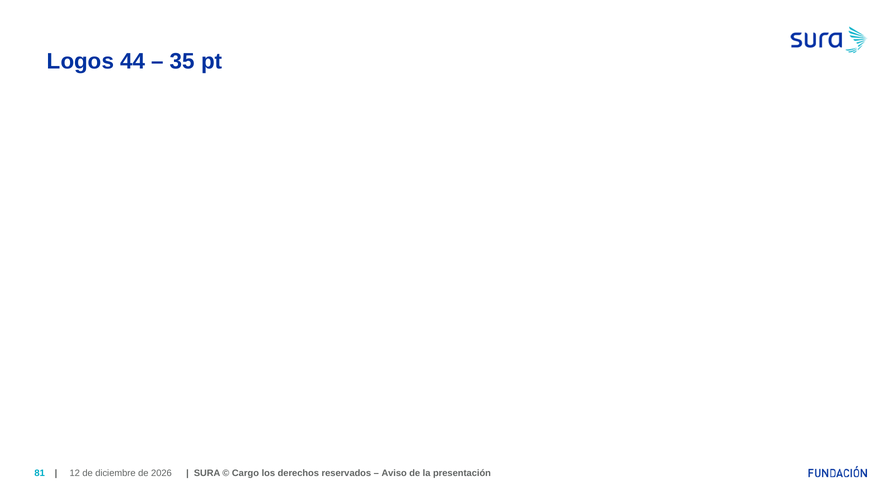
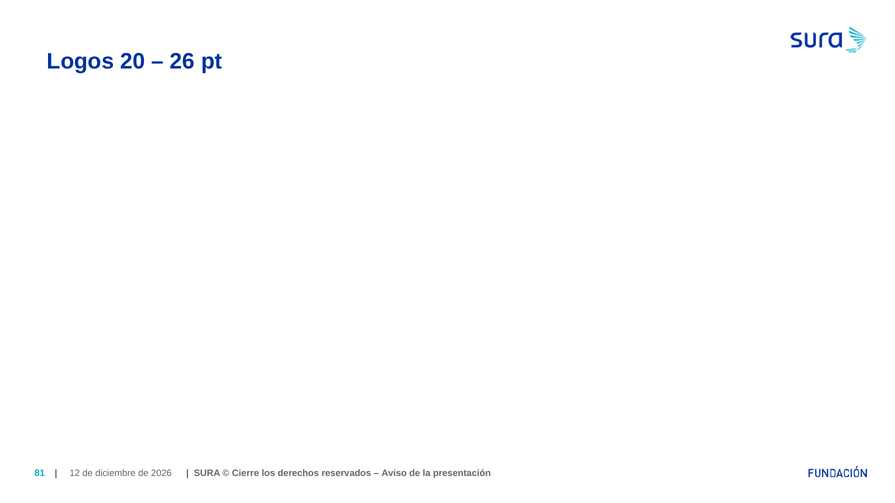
44: 44 -> 20 (133, 61)
35: 35 -> 26 (182, 61)
Cargo: Cargo -> Cierre (245, 474)
